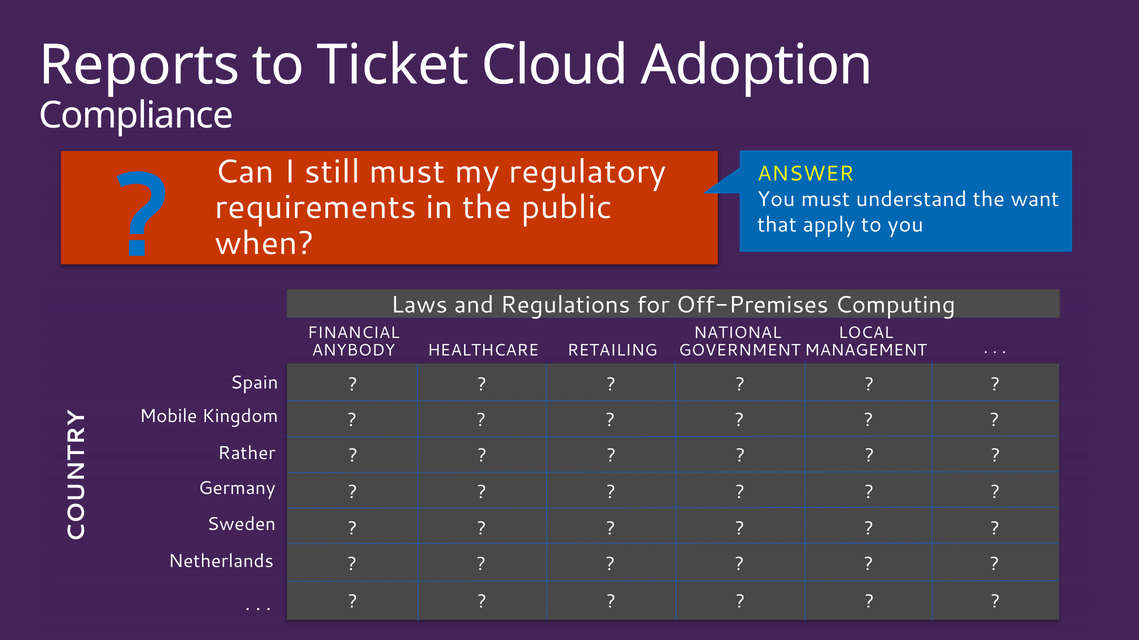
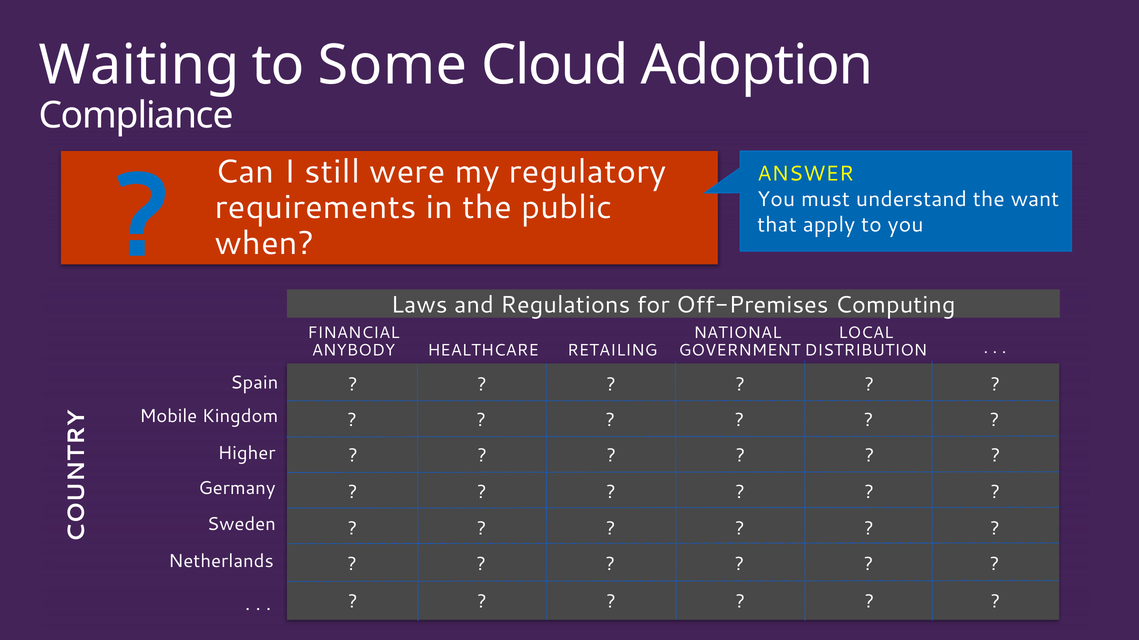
Reports: Reports -> Waiting (139, 65)
Ticket: Ticket -> Some (392, 65)
still must: must -> were (407, 172)
MANAGEMENT: MANAGEMENT -> DISTRIBUTION (866, 351)
Rather: Rather -> Higher (247, 453)
